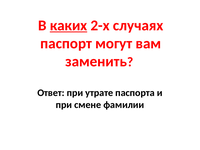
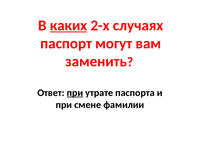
при underline: none -> present (75, 93)
